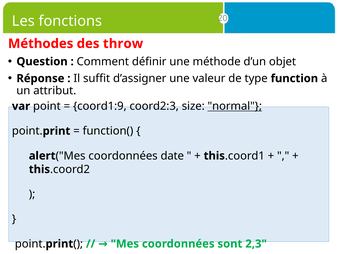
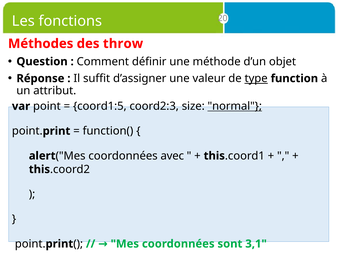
type underline: none -> present (256, 78)
coord1:9: coord1:9 -> coord1:5 (100, 106)
date: date -> avec (172, 155)
2,3: 2,3 -> 3,1 (256, 243)
